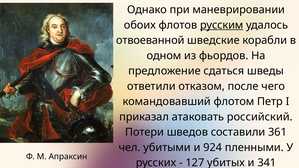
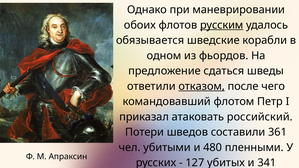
отвоеванной: отвоеванной -> обязывается (150, 40)
отказом underline: none -> present (202, 86)
924: 924 -> 480 (213, 148)
